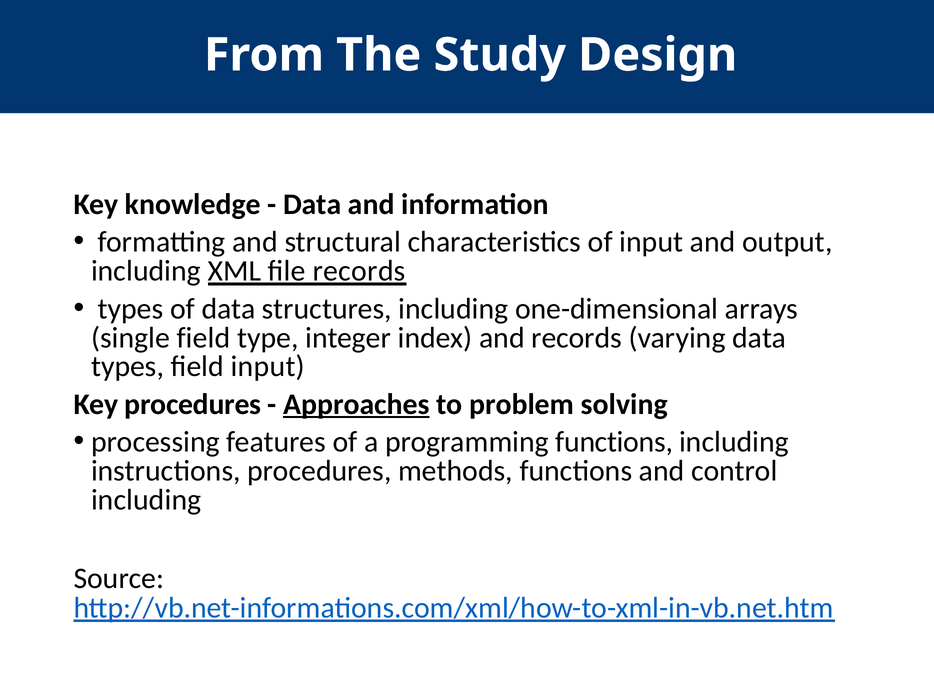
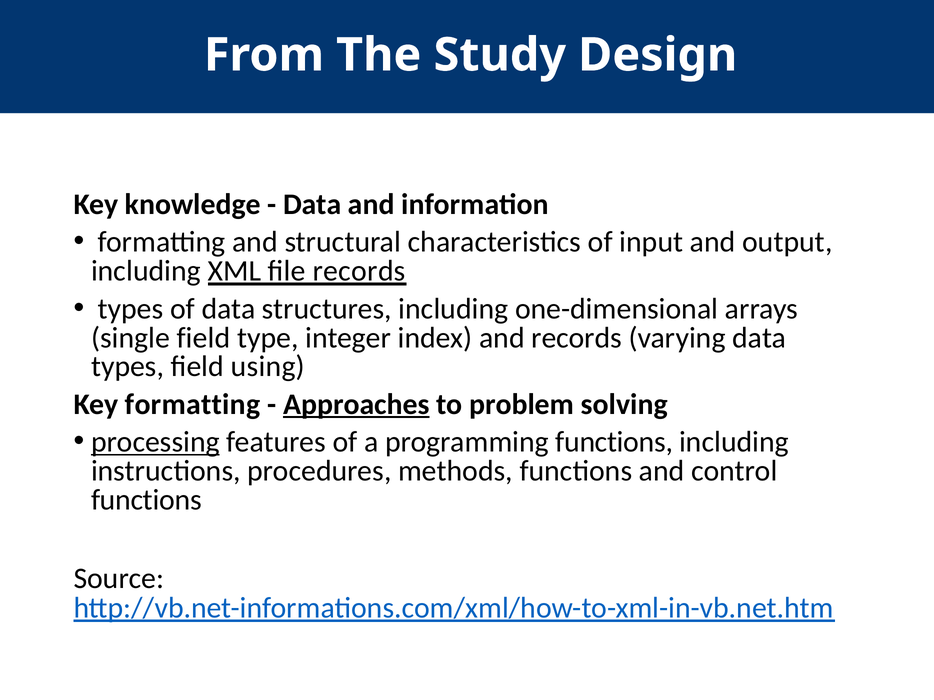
field input: input -> using (268, 367)
Key procedures: procedures -> formatting (193, 405)
processing underline: none -> present (155, 442)
including: including -> functions (146, 500)
